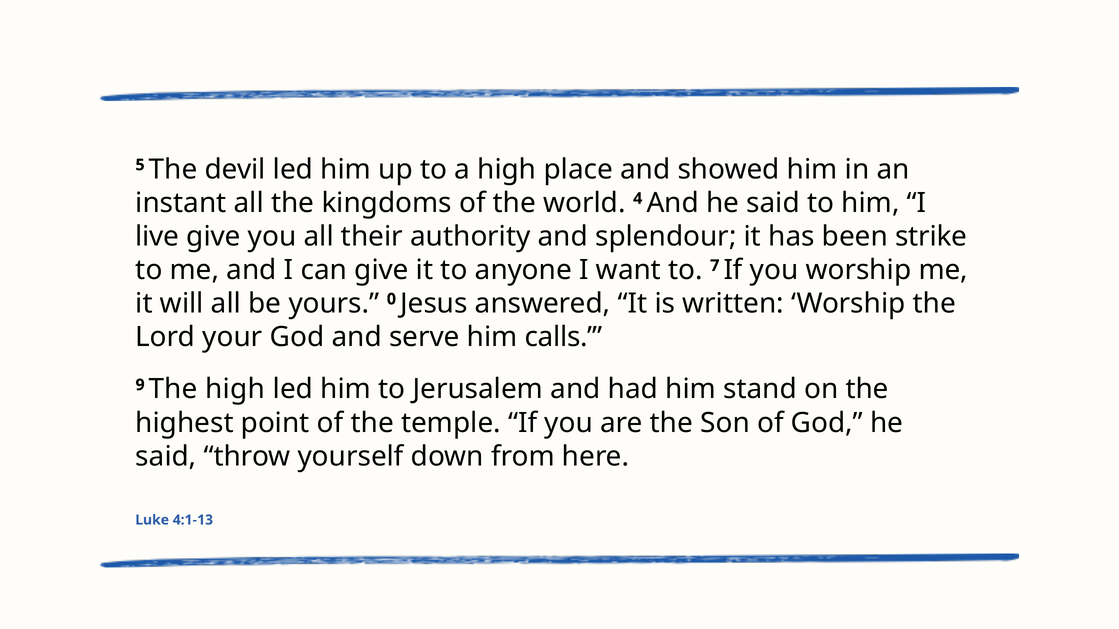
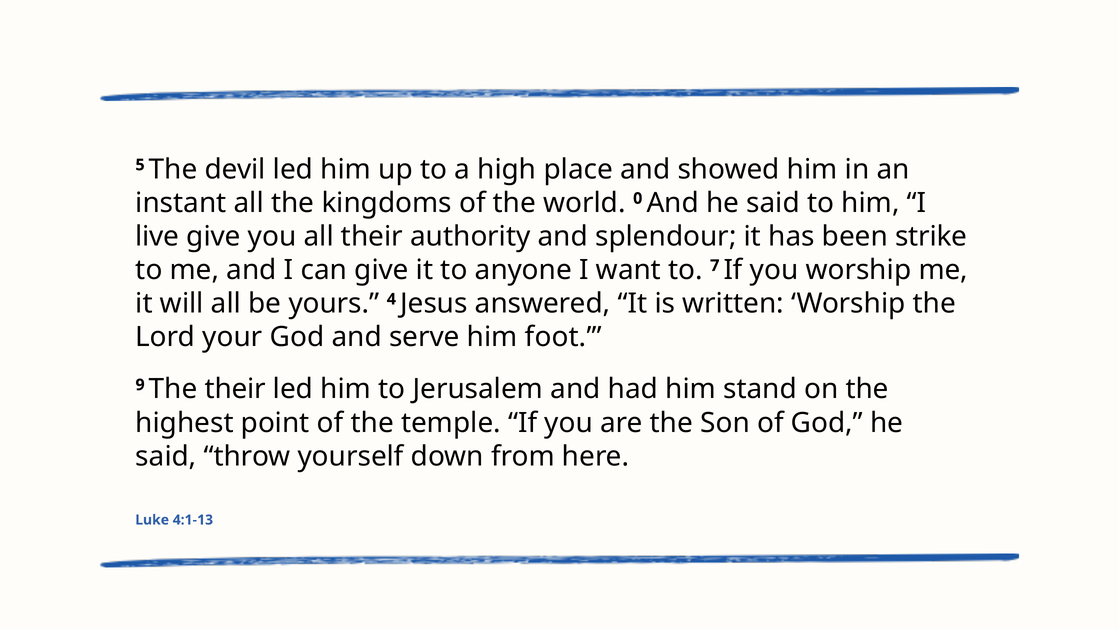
4: 4 -> 0 (638, 199)
0: 0 -> 4 (391, 299)
calls: calls -> foot (563, 337)
The high: high -> their (235, 390)
